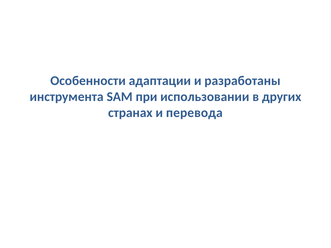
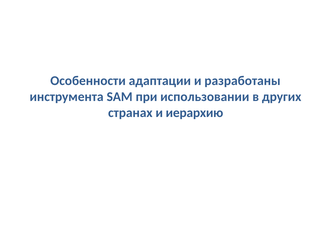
перевода: перевода -> иерархию (194, 113)
